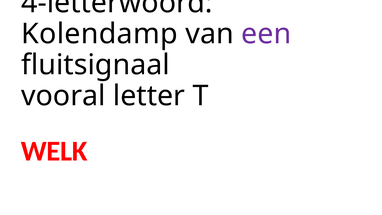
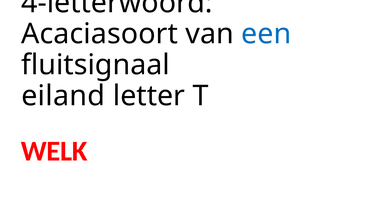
Kolendamp: Kolendamp -> Acaciasoort (100, 34)
een colour: purple -> blue (266, 34)
vooral: vooral -> eiland (63, 96)
